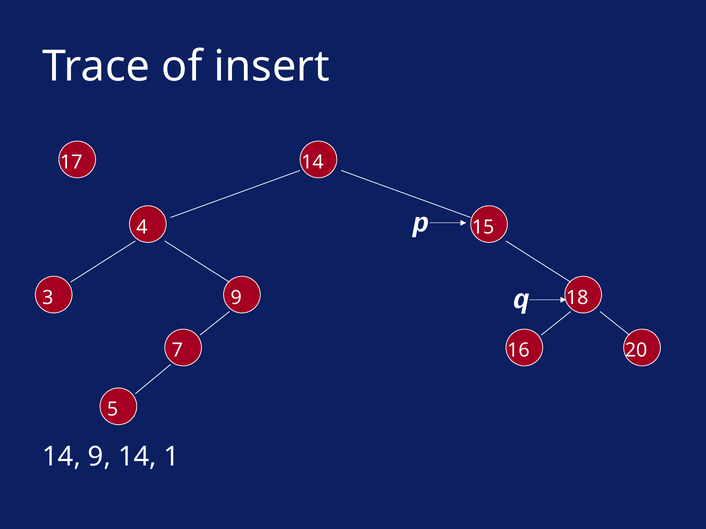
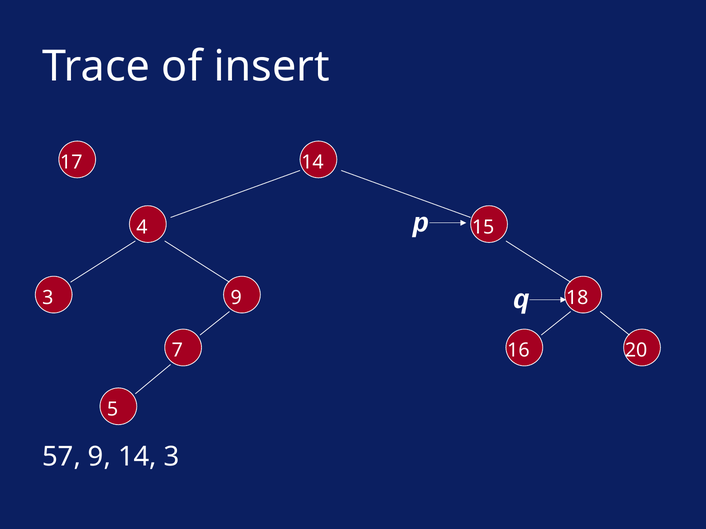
14: 14 -> 57 (62, 457)
14 1: 1 -> 3 (172, 457)
